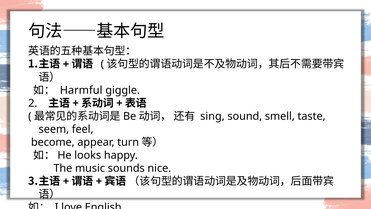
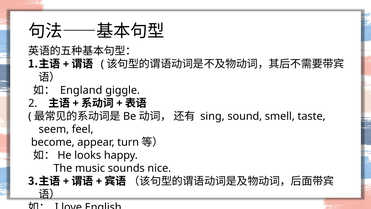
Harmful: Harmful -> England (81, 90)
